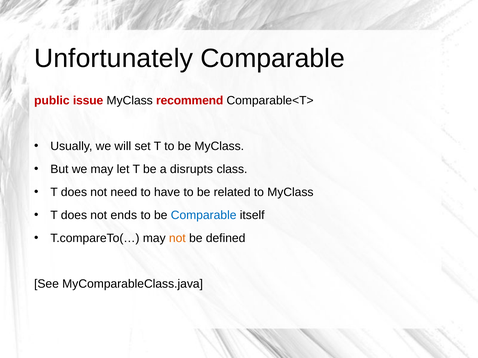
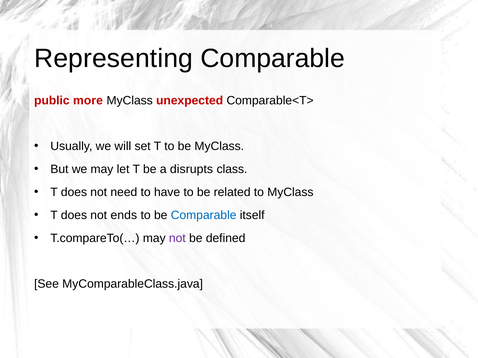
Unfortunately: Unfortunately -> Representing (114, 59)
issue: issue -> more (88, 100)
recommend: recommend -> unexpected (190, 100)
not colour: orange -> purple (177, 238)
